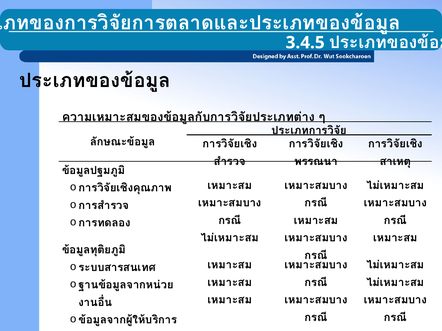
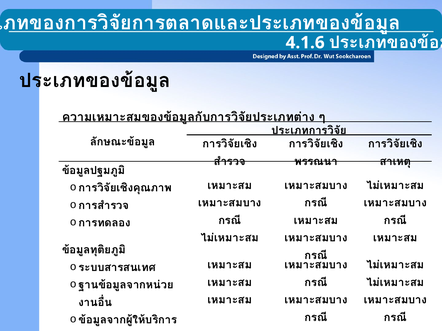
3.4.5: 3.4.5 -> 4.1.6 (305, 43)
